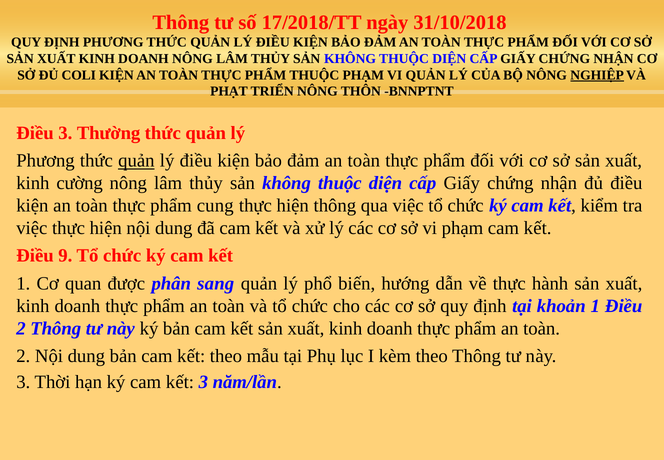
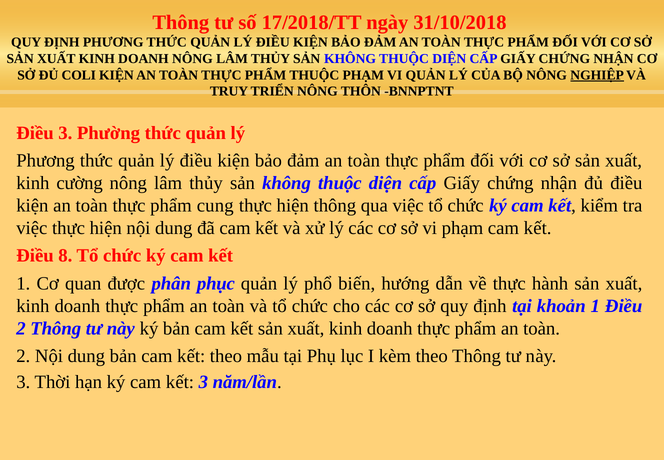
PHẠT: PHẠT -> TRUY (229, 91)
Thường: Thường -> Phường (109, 133)
quản underline: present -> none (136, 161)
9: 9 -> 8 (65, 256)
sang: sang -> phục (216, 283)
